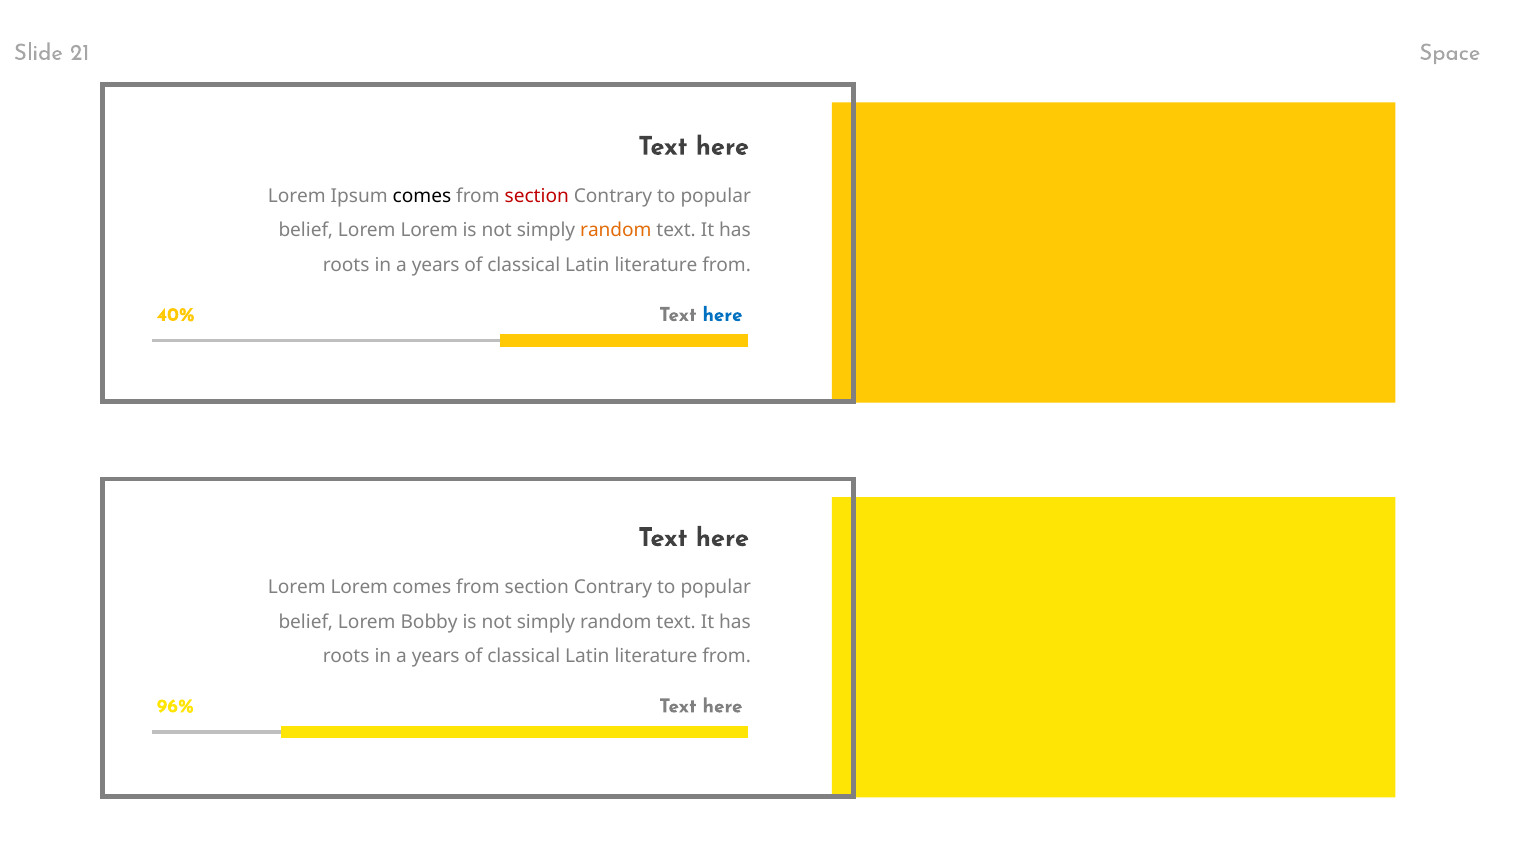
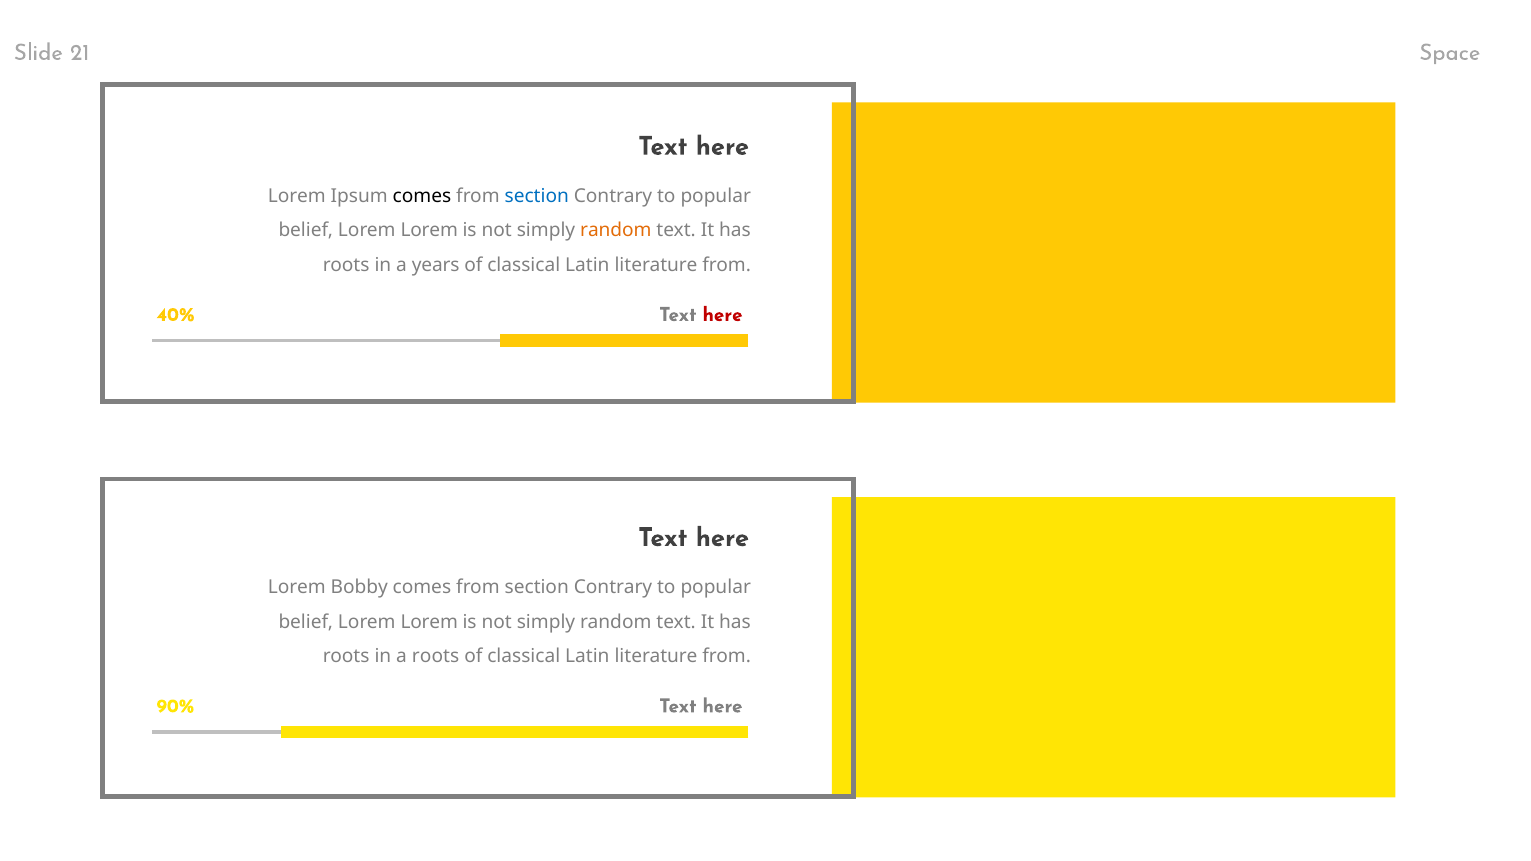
section colour: red -> blue (537, 196)
here colour: blue -> red (723, 315)
Lorem: Lorem -> Bobby (359, 587)
Bobby: Bobby -> Lorem (429, 622)
years: years -> roots (436, 656)
96%: 96% -> 90% (175, 706)
